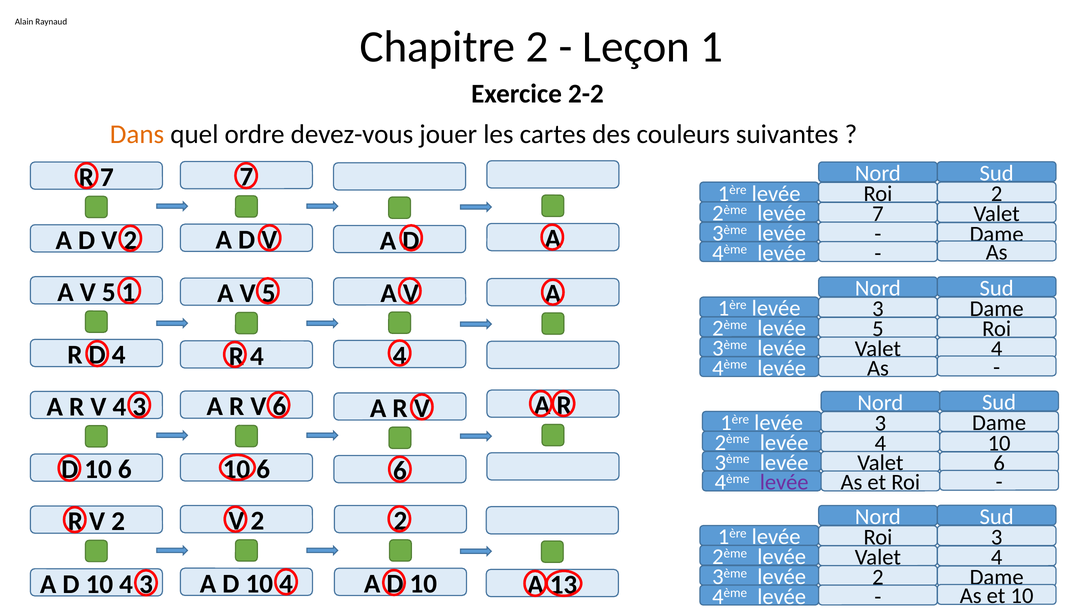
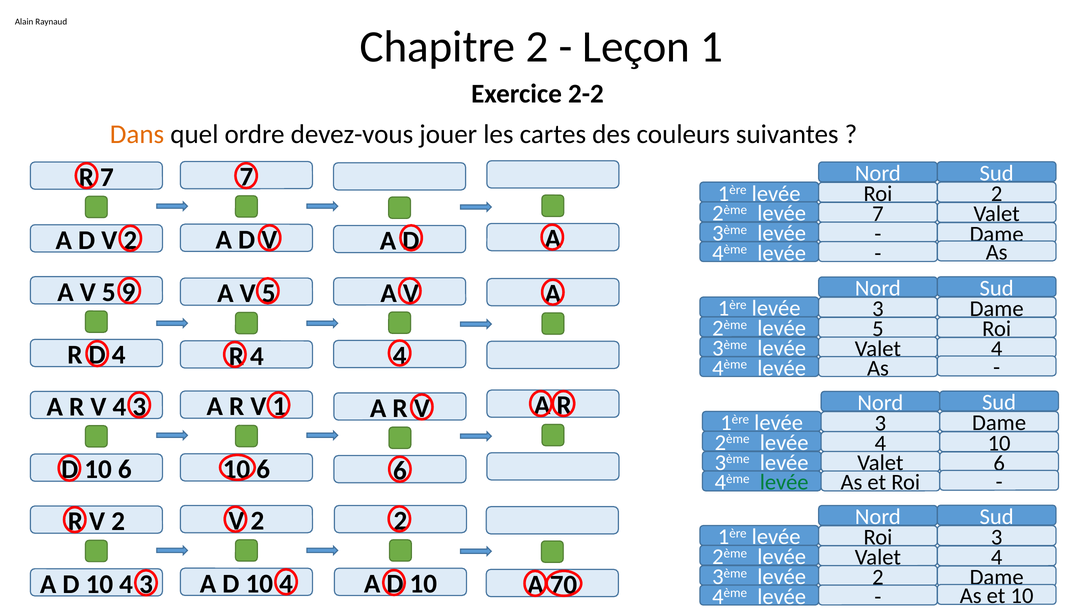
5 1: 1 -> 9 (129, 292)
6: 6 -> 1 (279, 407)
levée colour: purple -> green (784, 483)
13: 13 -> 70 (563, 585)
